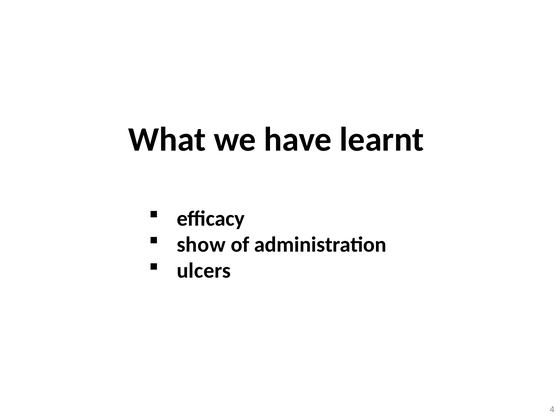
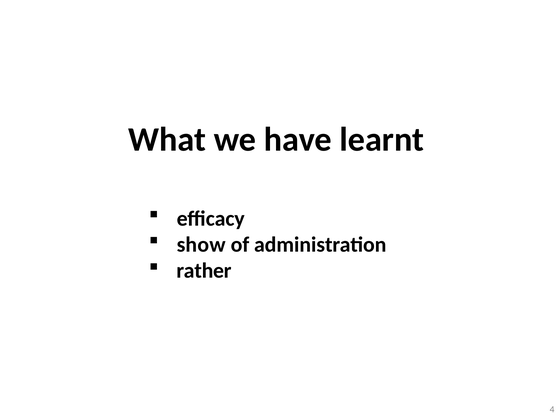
ulcers: ulcers -> rather (204, 271)
